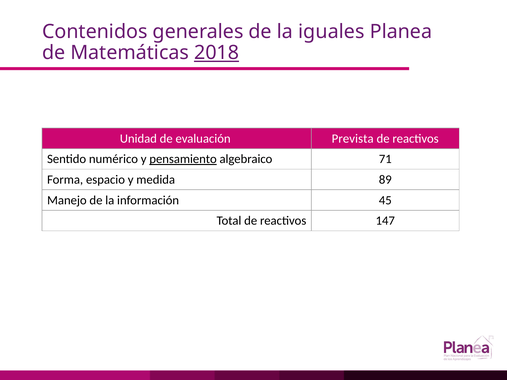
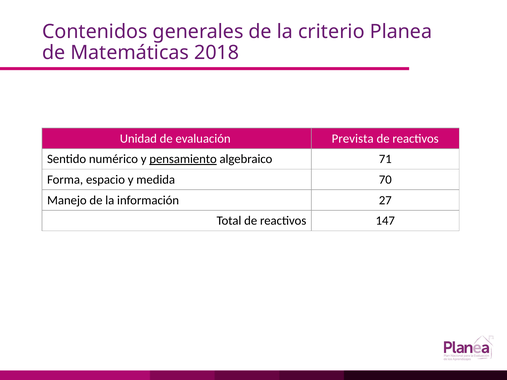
iguales: iguales -> criterio (331, 32)
2018 underline: present -> none (217, 53)
89: 89 -> 70 (385, 180)
45: 45 -> 27 (385, 200)
